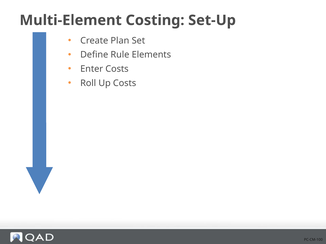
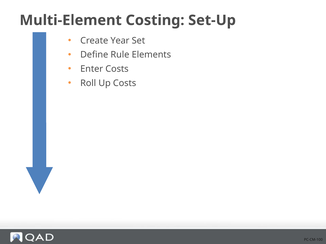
Plan: Plan -> Year (120, 41)
